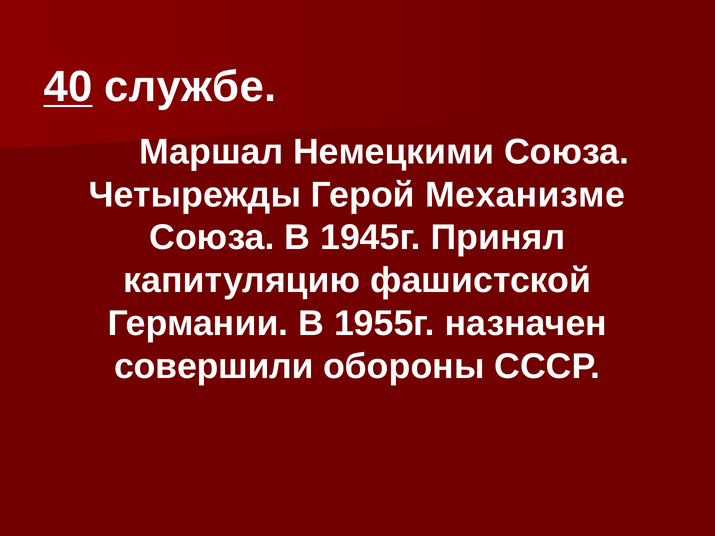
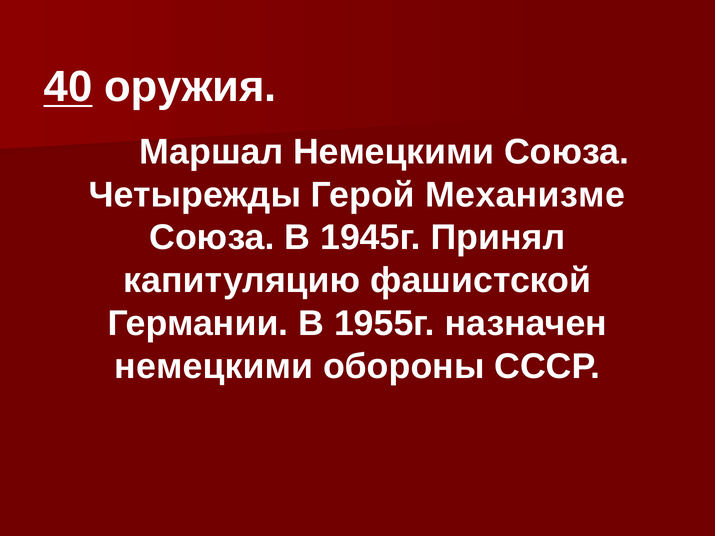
службе: службе -> оружия (190, 87)
совершили: совершили -> немецкими (214, 366)
